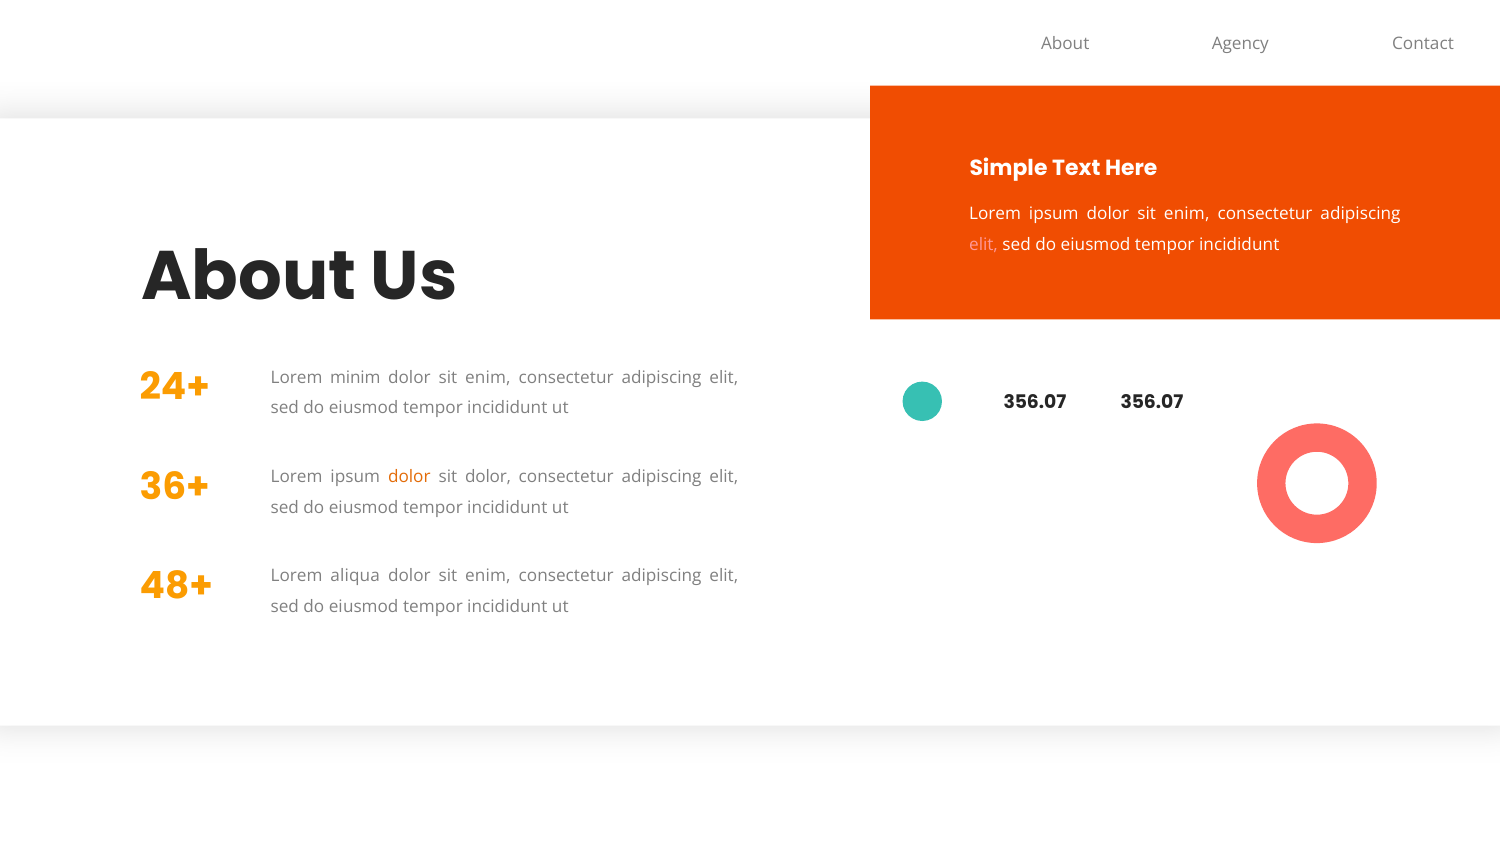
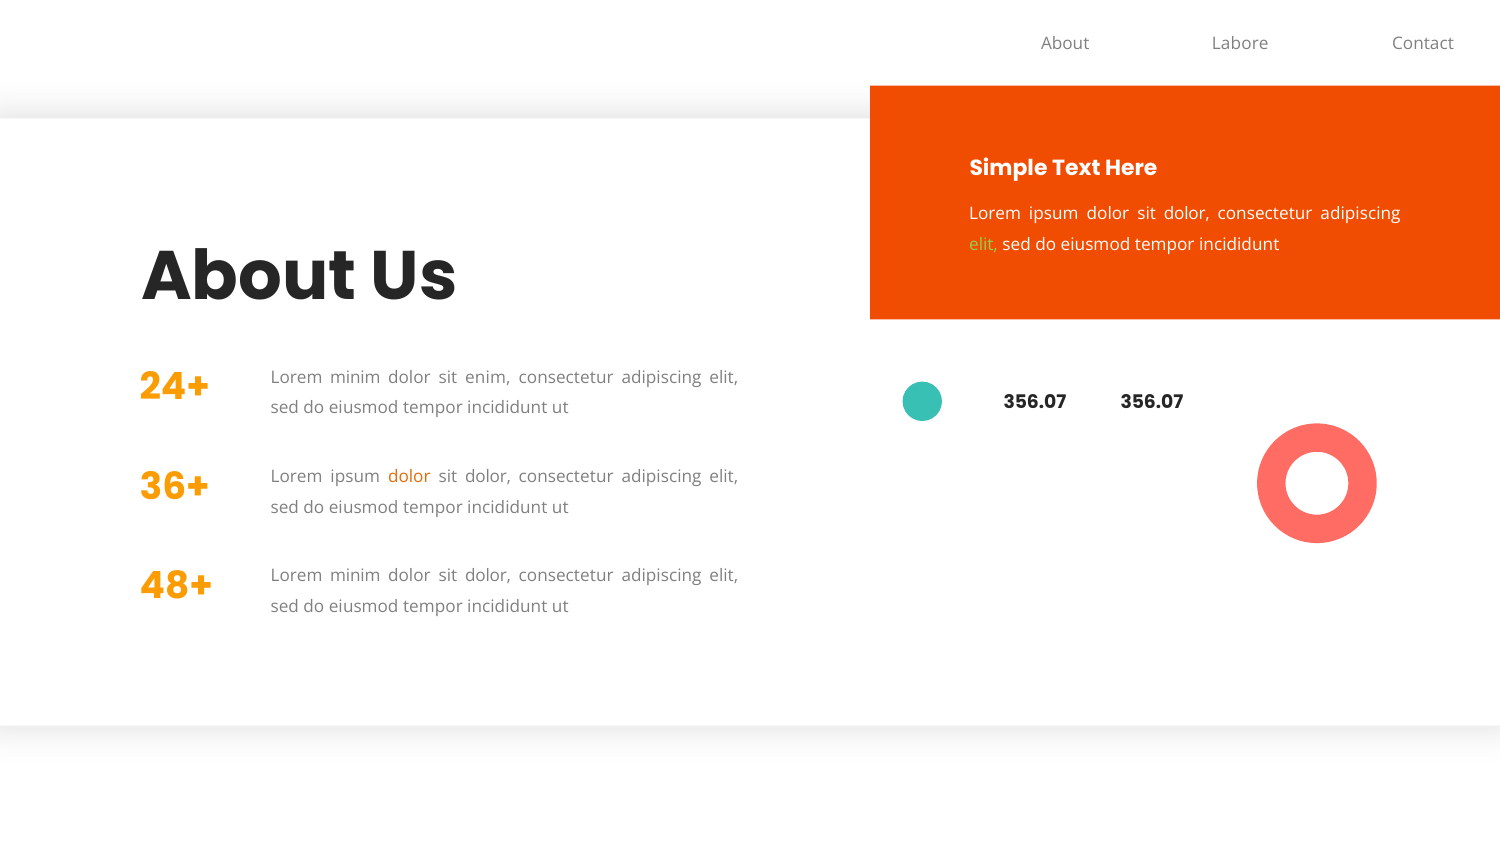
Agency: Agency -> Labore (1240, 44)
enim: enim -> dolor (1187, 213)
elit colour: pink -> light green (984, 244)
aliqua: aliqua -> minim (355, 576)
enim: enim -> dolor (488, 576)
